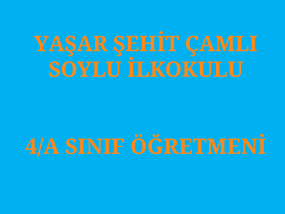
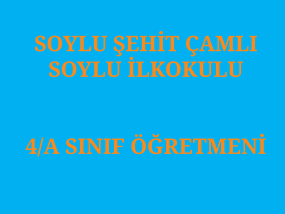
YAŞAR: YAŞAR -> SOYLU (71, 44)
